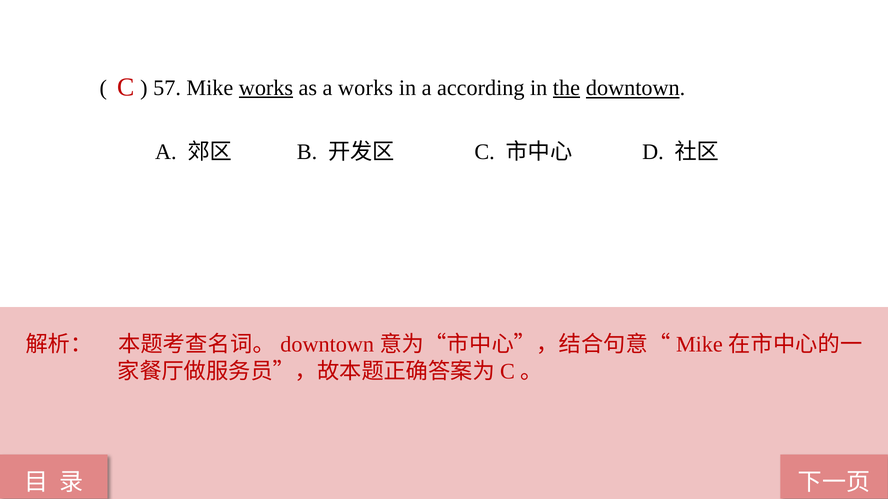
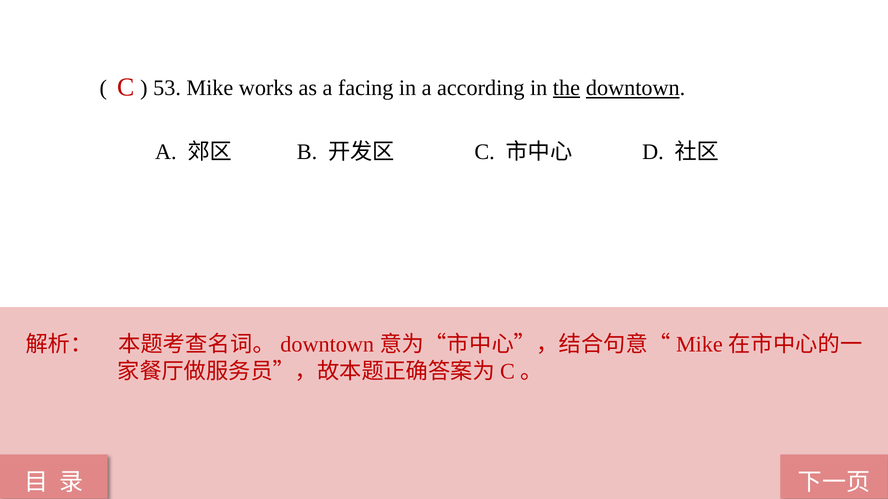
57: 57 -> 53 (167, 88)
works underline: present -> none (266, 88)
a works: works -> facing (366, 88)
